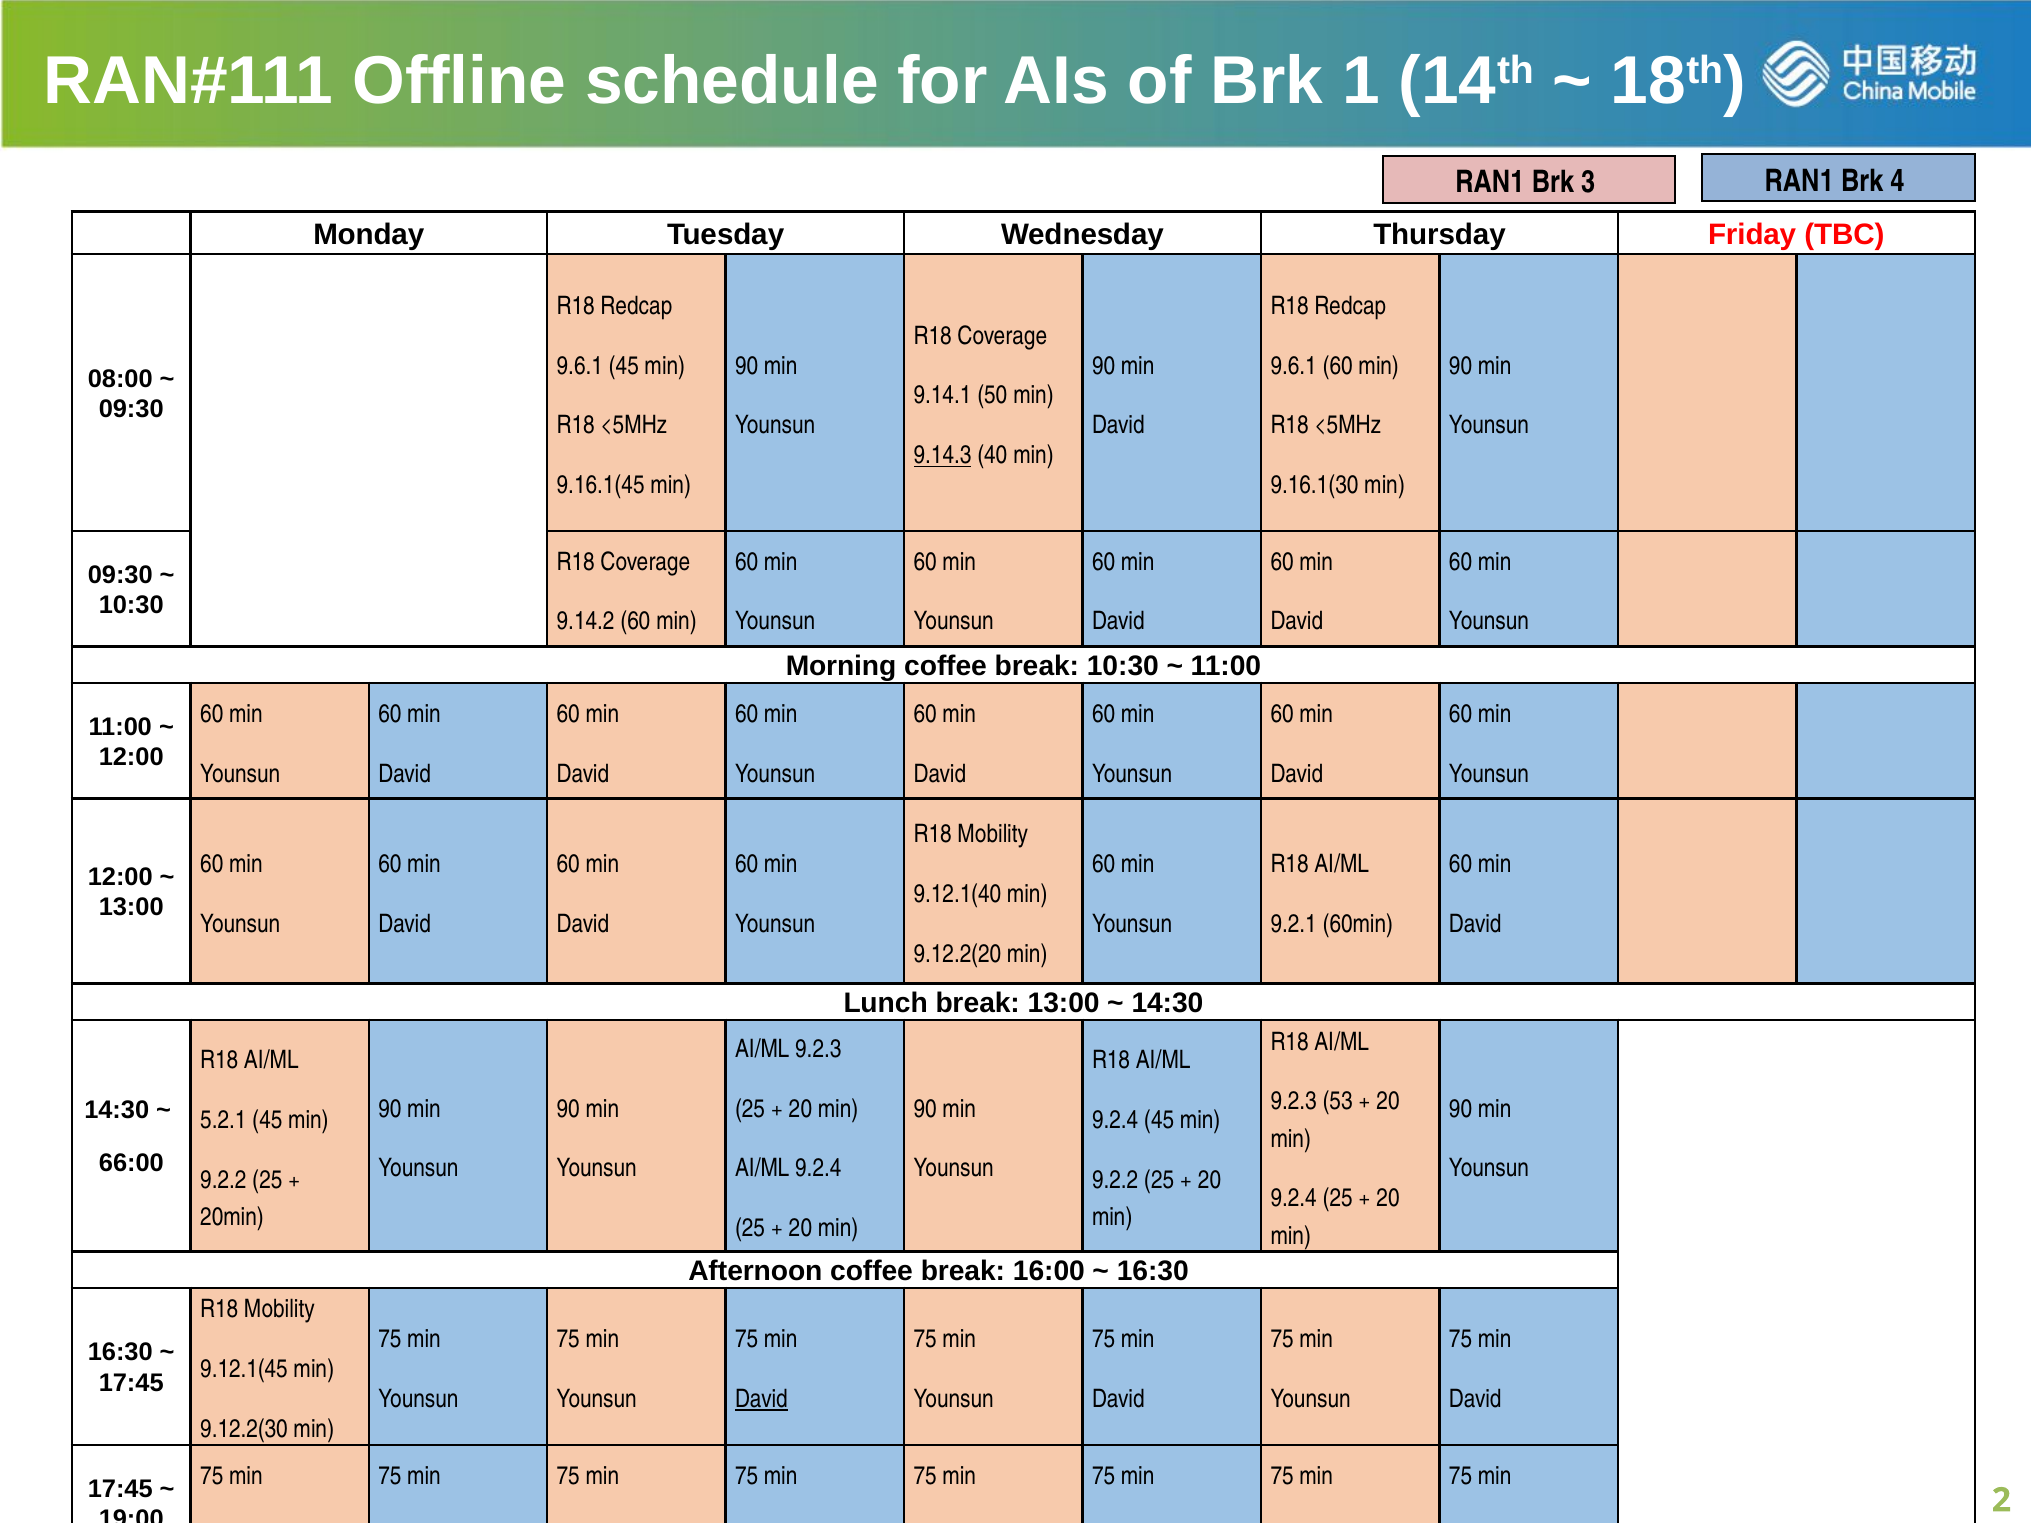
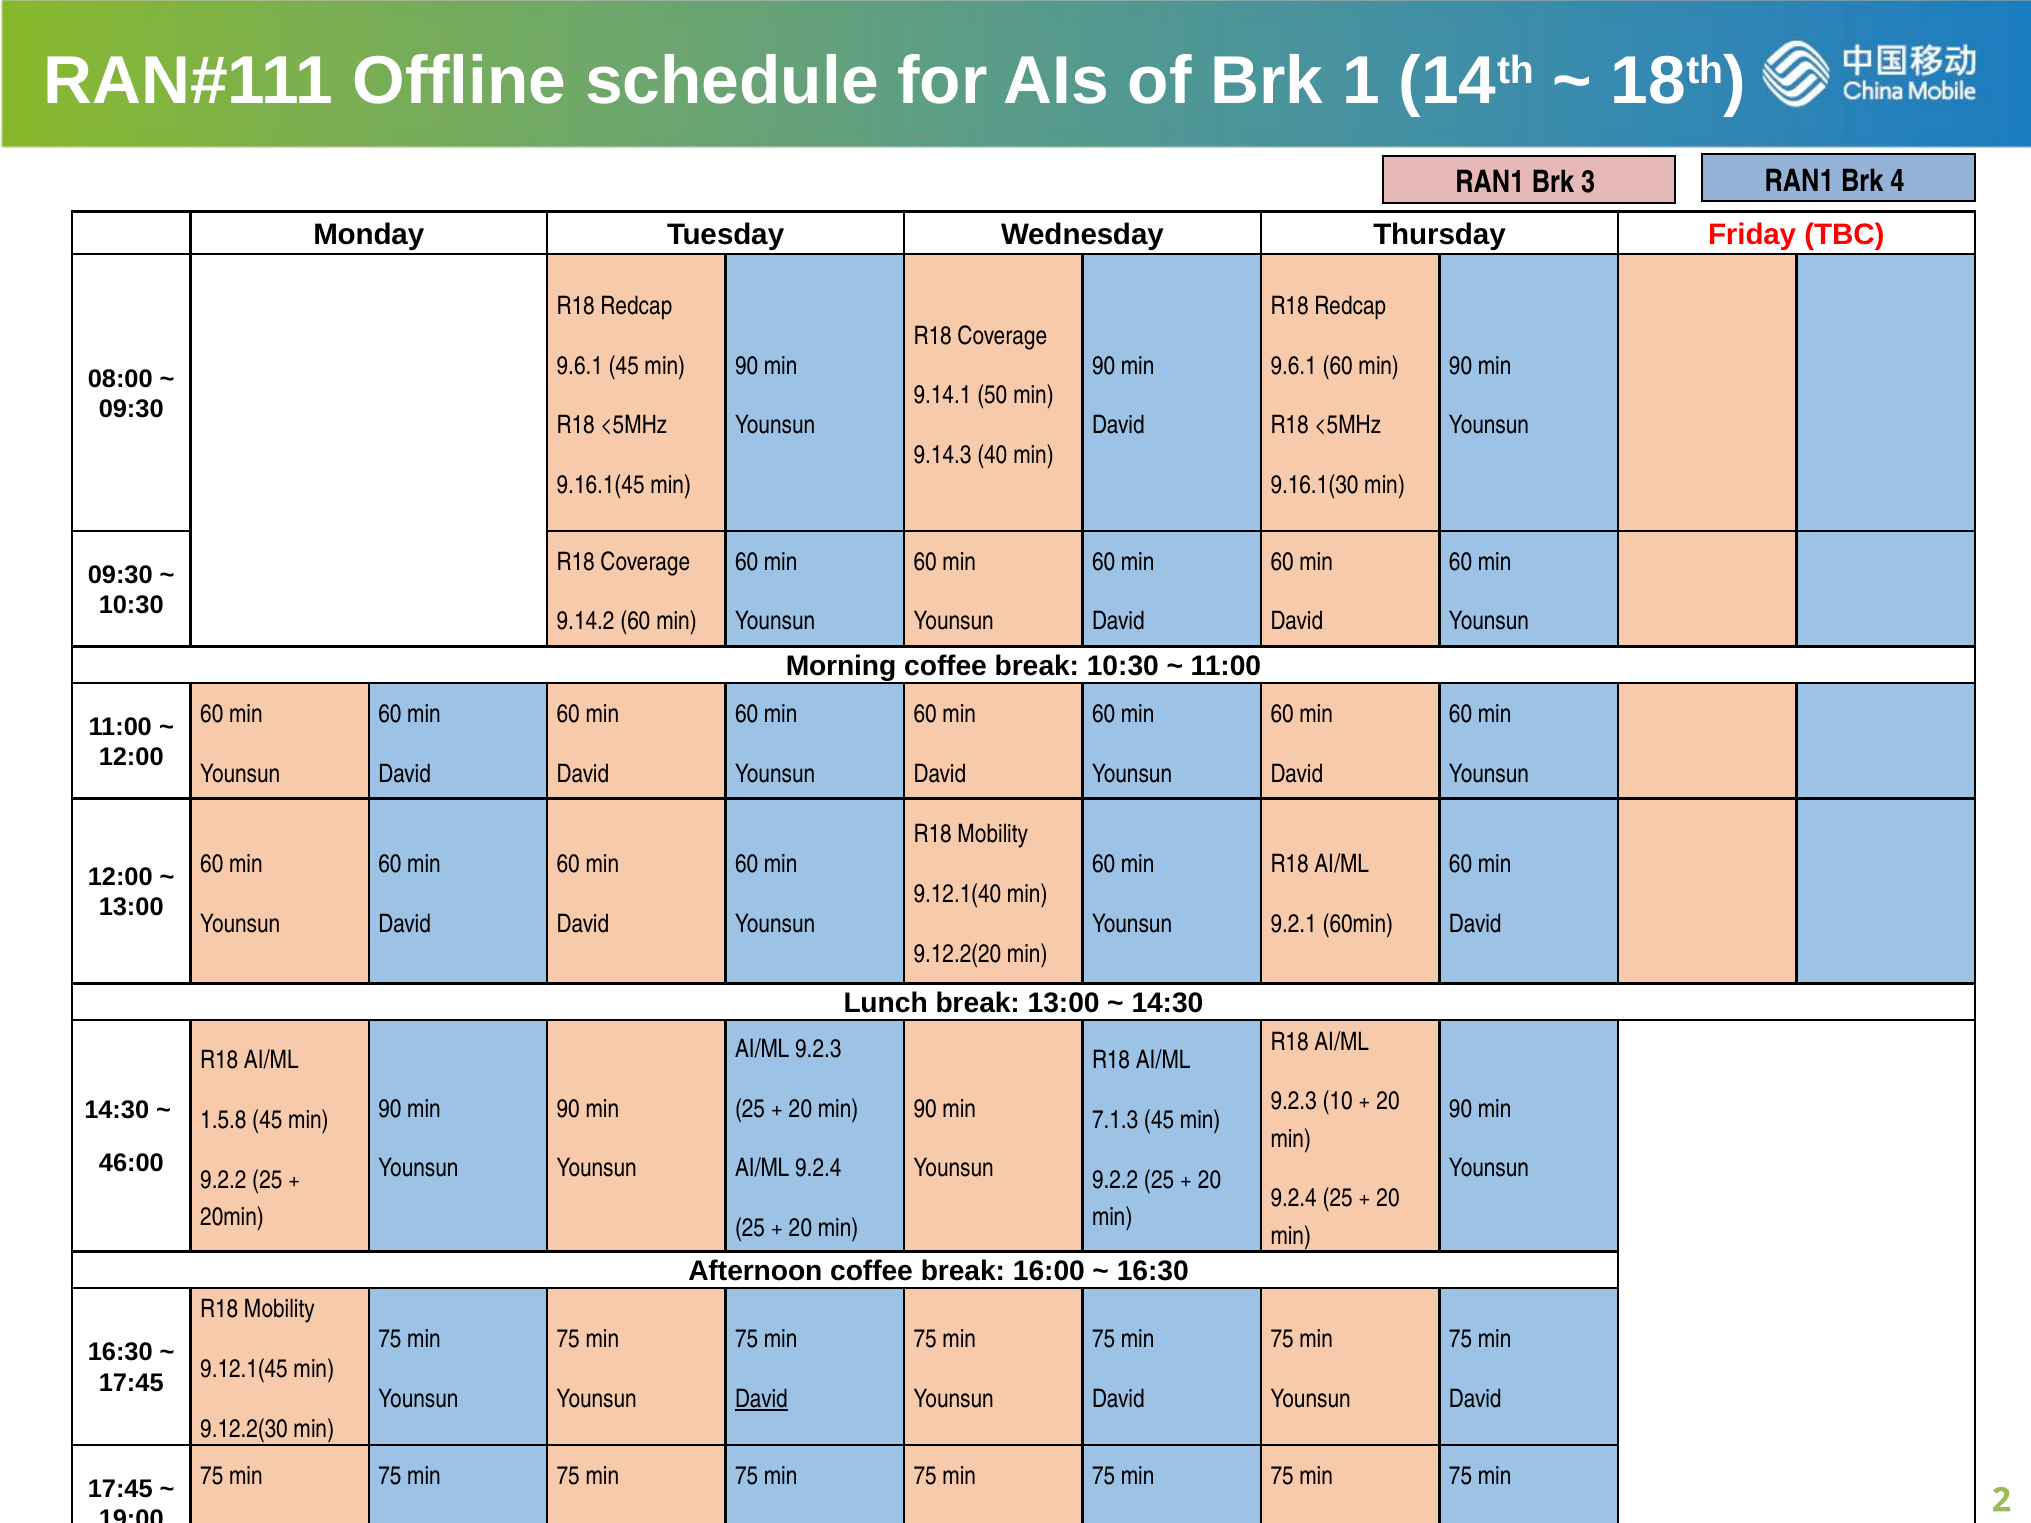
9.14.3 underline: present -> none (943, 455)
53: 53 -> 10 (1338, 1102)
5.2.1: 5.2.1 -> 1.5.8 (223, 1120)
9.2.4: 9.2.4 -> 7.1.3 (1115, 1120)
66:00: 66:00 -> 46:00 (131, 1164)
